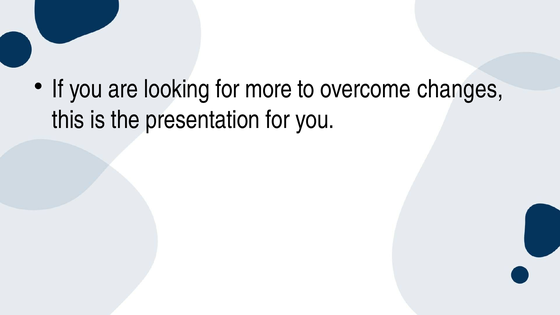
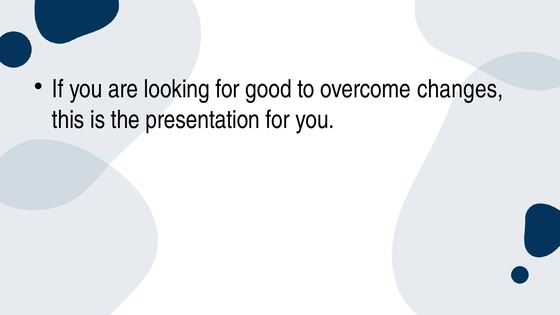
more: more -> good (268, 89)
